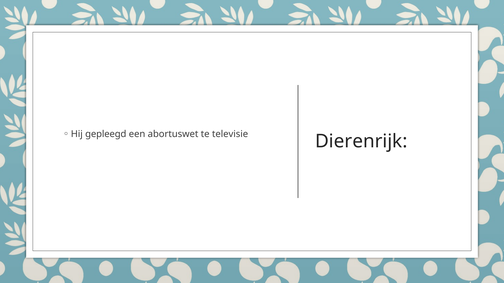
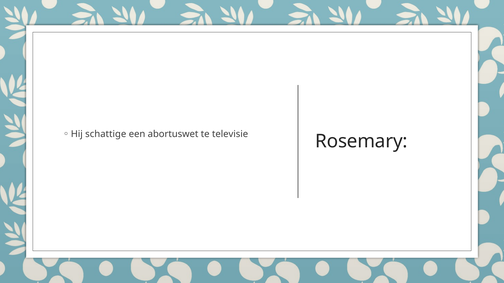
gepleegd: gepleegd -> schattige (106, 134)
Dierenrijk: Dierenrijk -> Rosemary (361, 142)
